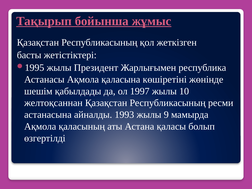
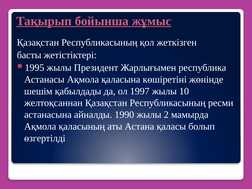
1993: 1993 -> 1990 (124, 115)
9: 9 -> 2 (166, 115)
